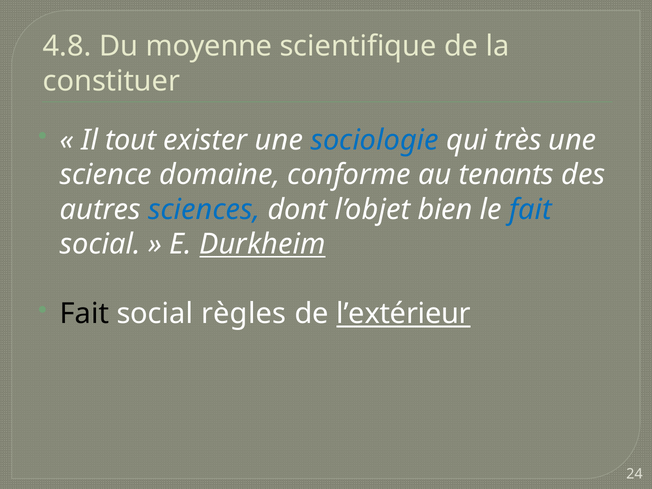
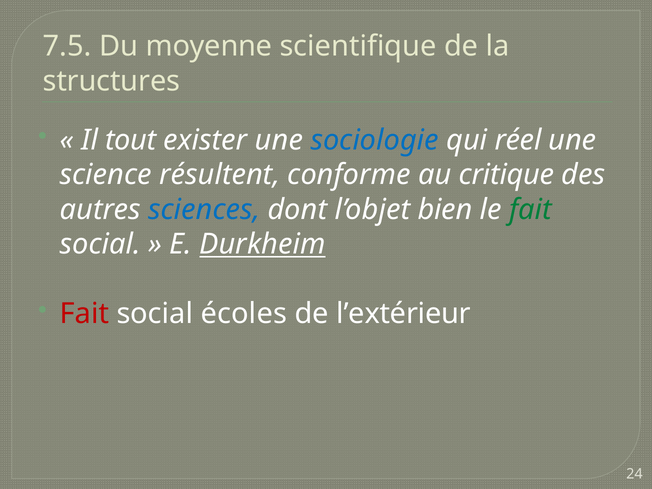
4.8: 4.8 -> 7.5 (67, 46)
constituer: constituer -> structures (111, 81)
très: très -> réel (518, 140)
domaine: domaine -> résultent (220, 175)
tenants: tenants -> critique (507, 175)
fait colour: blue -> green (530, 210)
Fait colour: black -> red (84, 314)
règles: règles -> écoles (244, 314)
l’extérieur underline: present -> none (404, 314)
